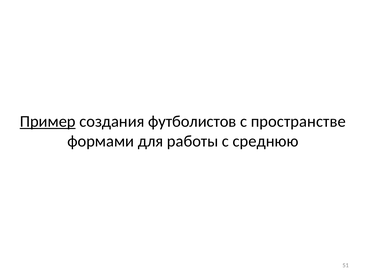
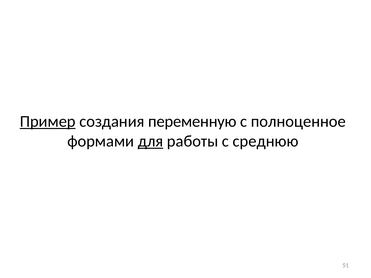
футболистов: футболистов -> переменную (192, 121)
пространстве: пространстве -> полноценное (298, 121)
для underline: none -> present (151, 141)
